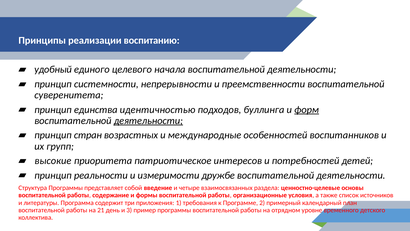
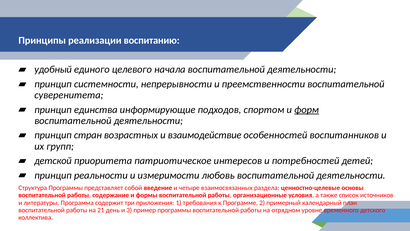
идентичностью: идентичностью -> информирующие (158, 109)
буллинга: буллинга -> спортом (264, 109)
деятельности underline: present -> none (148, 121)
международные: международные -> взаимодействие (205, 135)
высокие: высокие -> детской (53, 161)
дружбе: дружбе -> любовь (218, 175)
